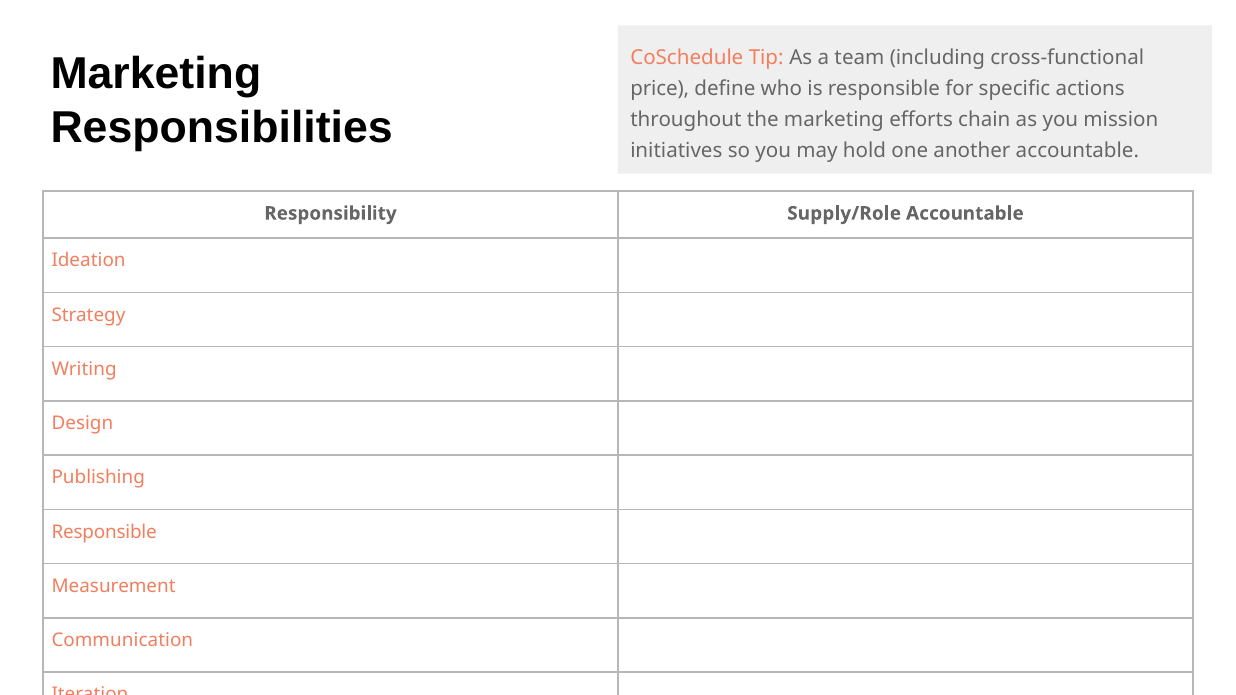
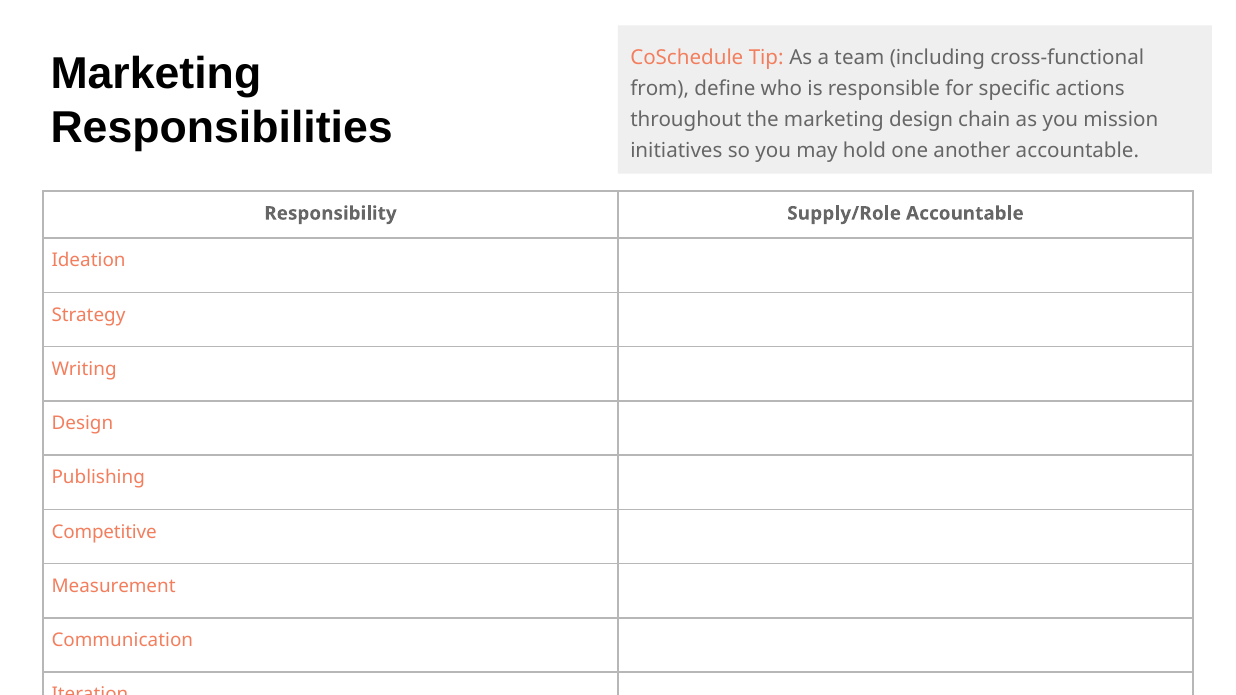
price: price -> from (660, 89)
marketing efforts: efforts -> design (921, 120)
Responsible: Responsible -> Competitive (104, 532)
